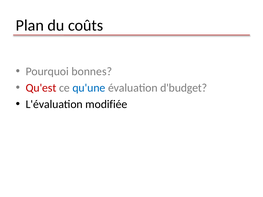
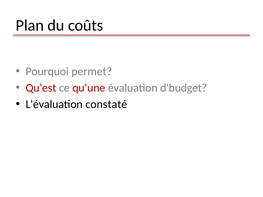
bonnes: bonnes -> permet (92, 72)
qu'une colour: blue -> red (89, 88)
modifiée: modifiée -> constaté (106, 104)
